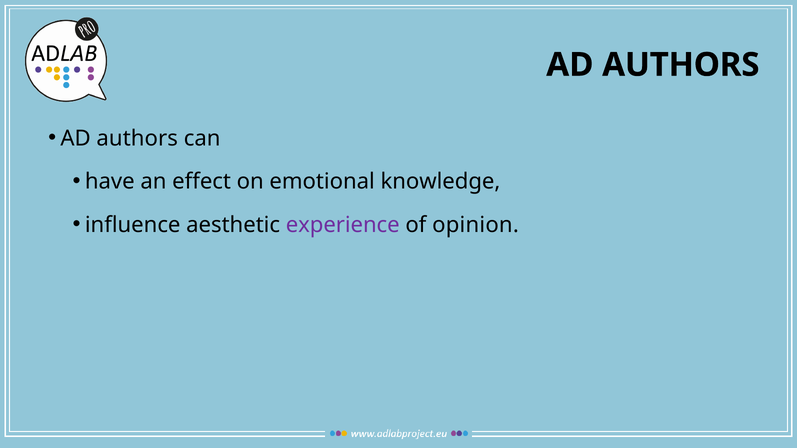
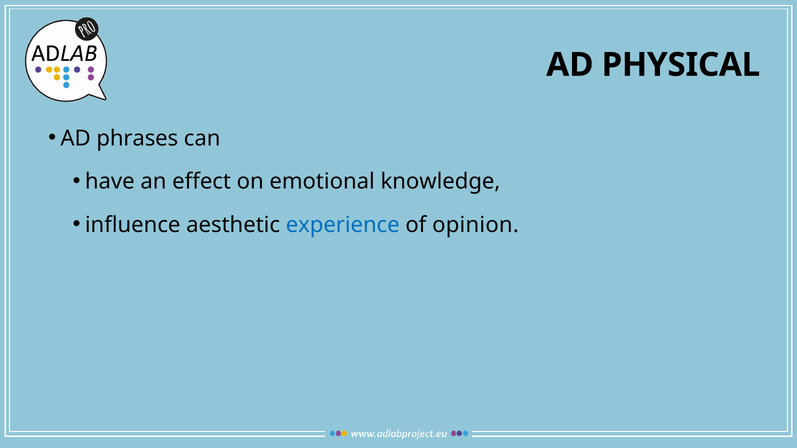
AUTHORS: AUTHORS -> PHYSICAL (681, 65)
authors: authors -> phrases (137, 138)
experience colour: purple -> blue (343, 225)
